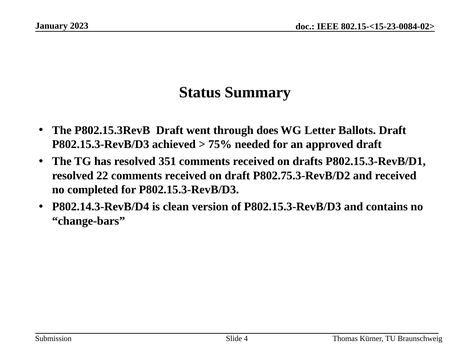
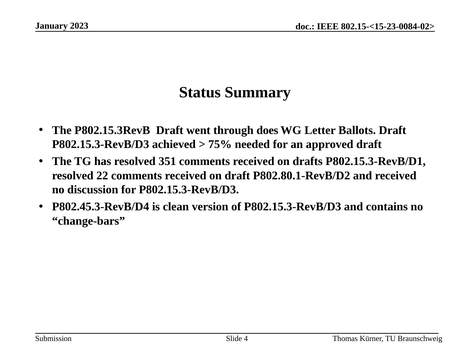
P802.75.3-RevB/D2: P802.75.3-RevB/D2 -> P802.80.1-RevB/D2 (302, 175)
completed: completed -> discussion (93, 189)
P802.14.3-RevB/D4: P802.14.3-RevB/D4 -> P802.45.3-RevB/D4 (101, 206)
